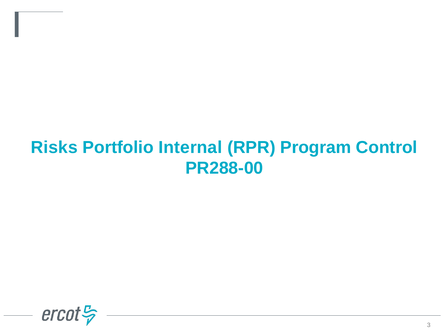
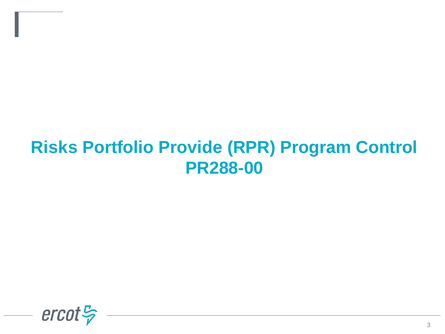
Internal: Internal -> Provide (190, 147)
